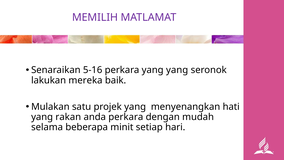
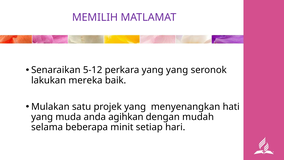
5-16: 5-16 -> 5-12 (93, 70)
rakan: rakan -> muda (68, 117)
anda perkara: perkara -> agihkan (126, 117)
